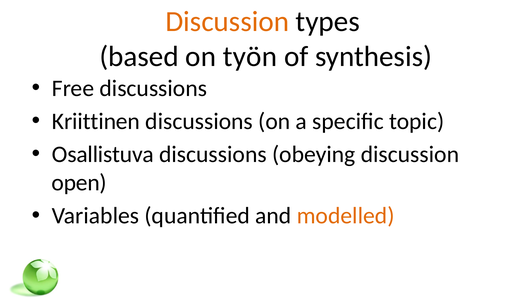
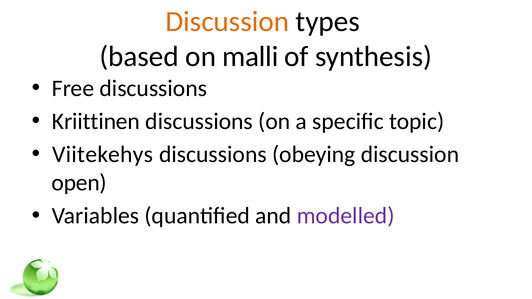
työn: työn -> malli (250, 56)
Osallistuva: Osallistuva -> Viitekehys (103, 155)
modelled colour: orange -> purple (346, 216)
